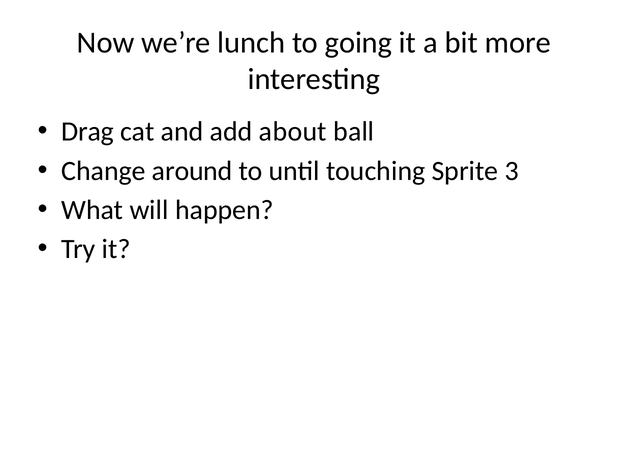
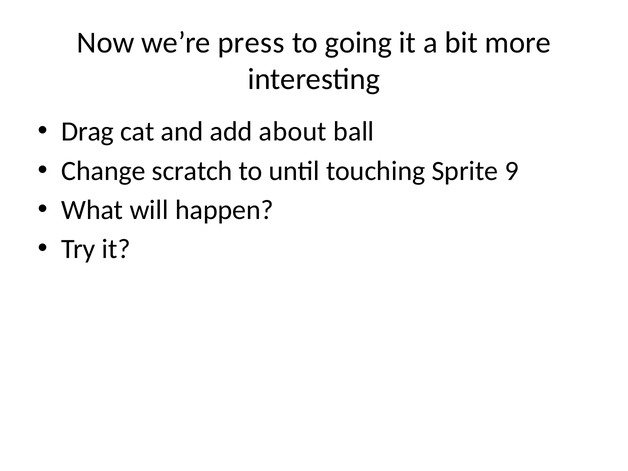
lunch: lunch -> press (251, 42)
around: around -> scratch (192, 171)
3: 3 -> 9 (512, 171)
